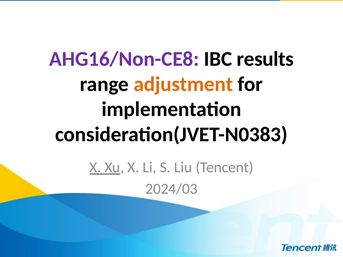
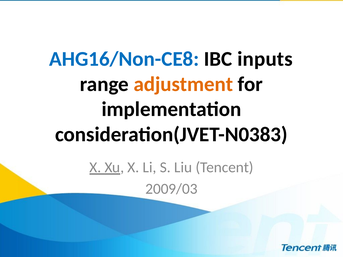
AHG16/Non-CE8 colour: purple -> blue (124, 59)
results: results -> inputs (265, 59)
2024/03: 2024/03 -> 2009/03 (171, 189)
